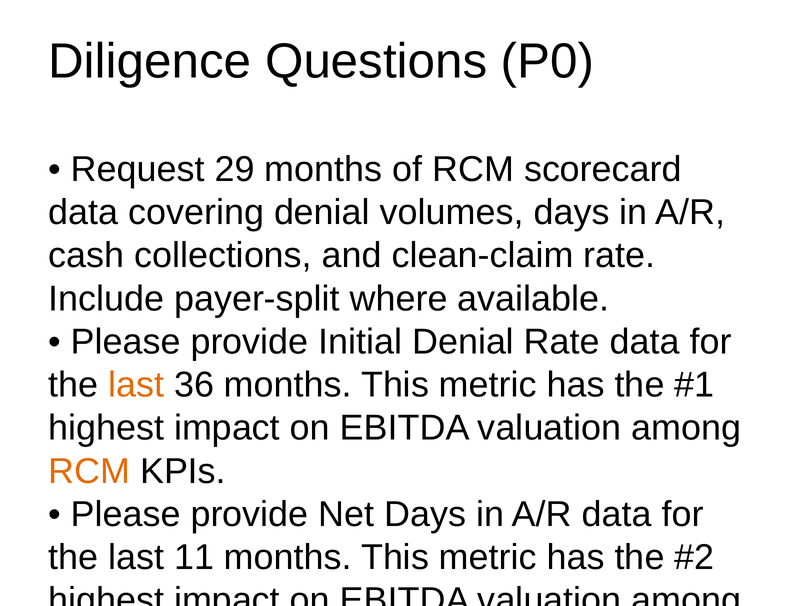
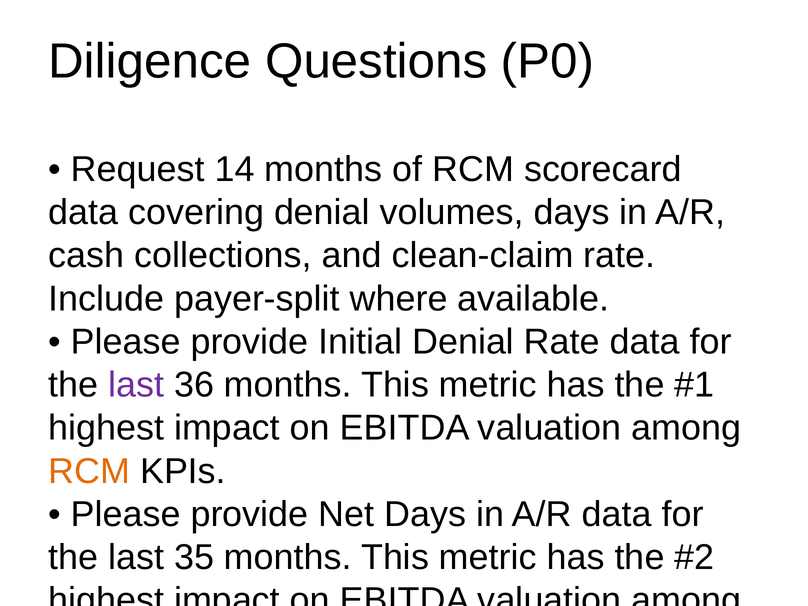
29: 29 -> 14 (235, 169)
last colour: orange -> purple (136, 385)
11: 11 -> 35 (194, 557)
